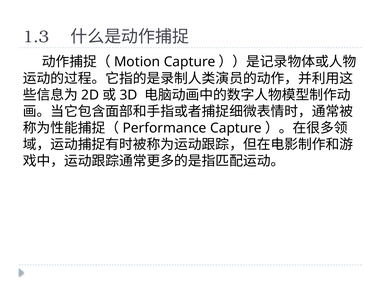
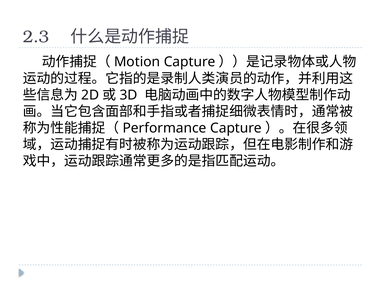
1.3: 1.3 -> 2.3 (36, 37)
